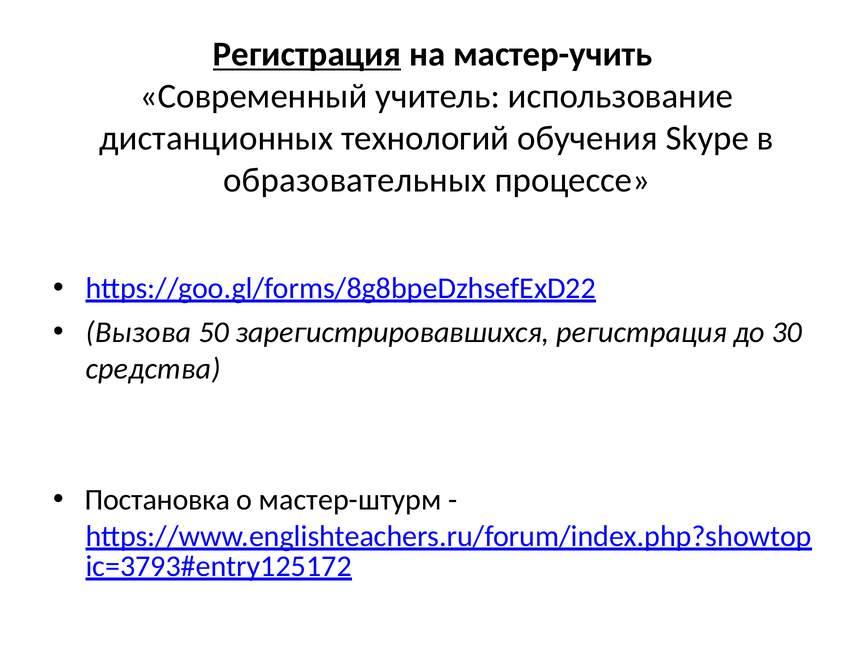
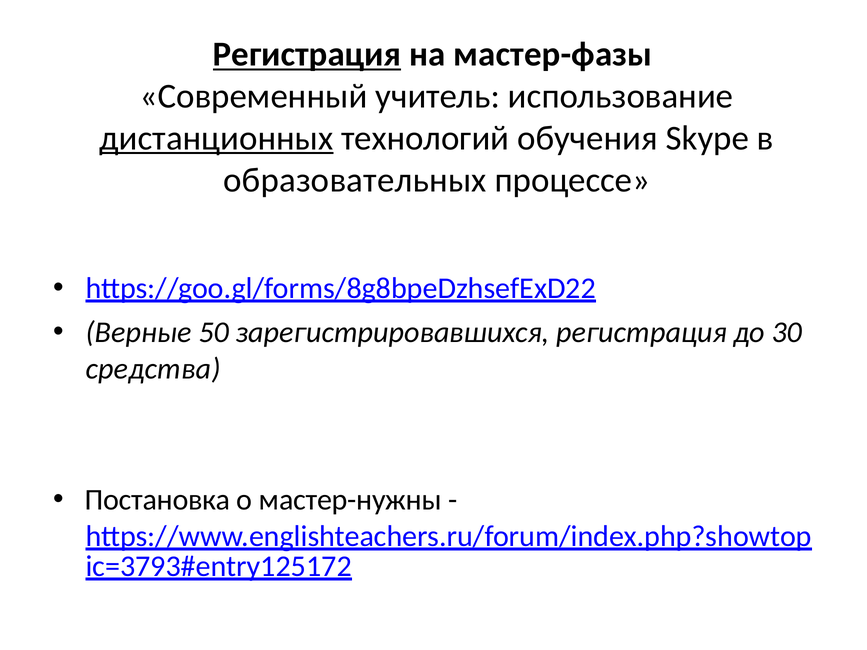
мастер-учить: мастер-учить -> мастер-фазы (553, 54)
дистанционных underline: none -> present (216, 138)
Вызова: Вызова -> Верные (139, 333)
мастер-штурм: мастер-штурм -> мастер-нужны (350, 500)
